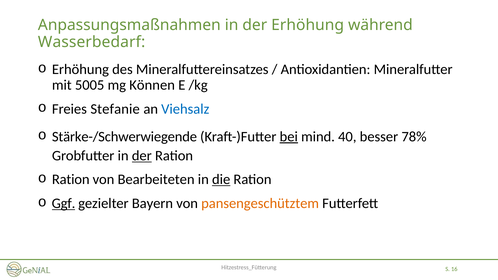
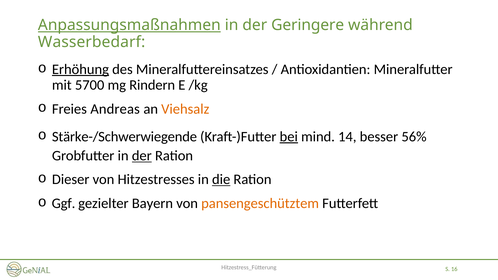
Anpassungsmaßnahmen underline: none -> present (129, 25)
der Erhöhung: Erhöhung -> Geringere (308, 25)
Erhöhung underline: none -> present (80, 69)
5005: 5005 -> 5700 (90, 85)
Können: Können -> Rindern (152, 85)
Stefanie: Stefanie -> Andreas (115, 109)
Viehsalz colour: blue -> orange (185, 109)
40: 40 -> 14 (347, 137)
78%: 78% -> 56% (414, 137)
Ration: Ration -> Dieser (71, 179)
Bearbeiteten: Bearbeiteten -> Hitzestresses (156, 179)
Ggf underline: present -> none (64, 203)
